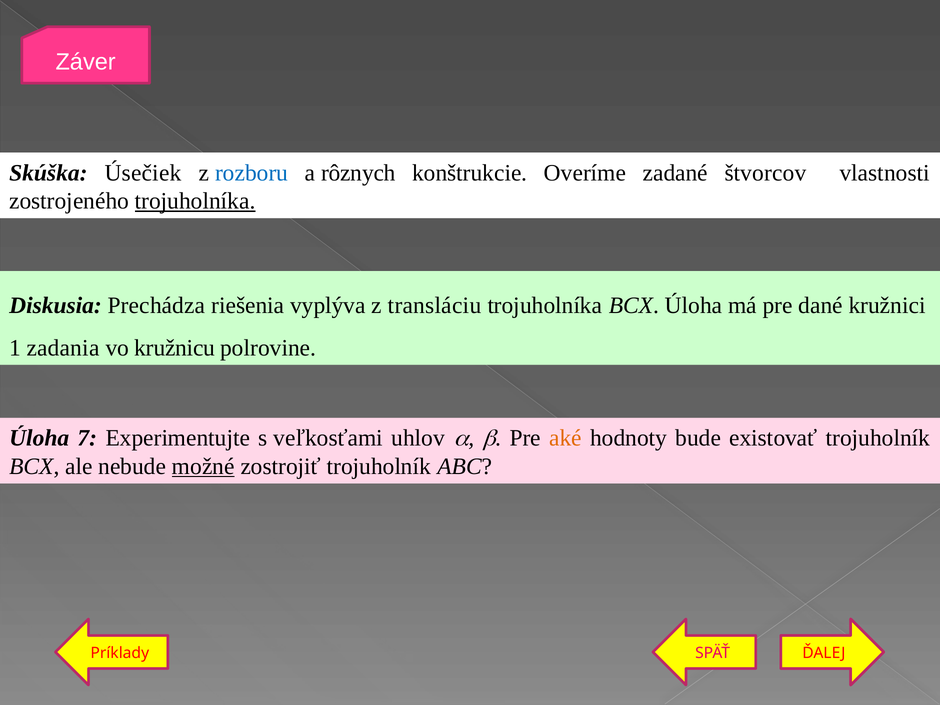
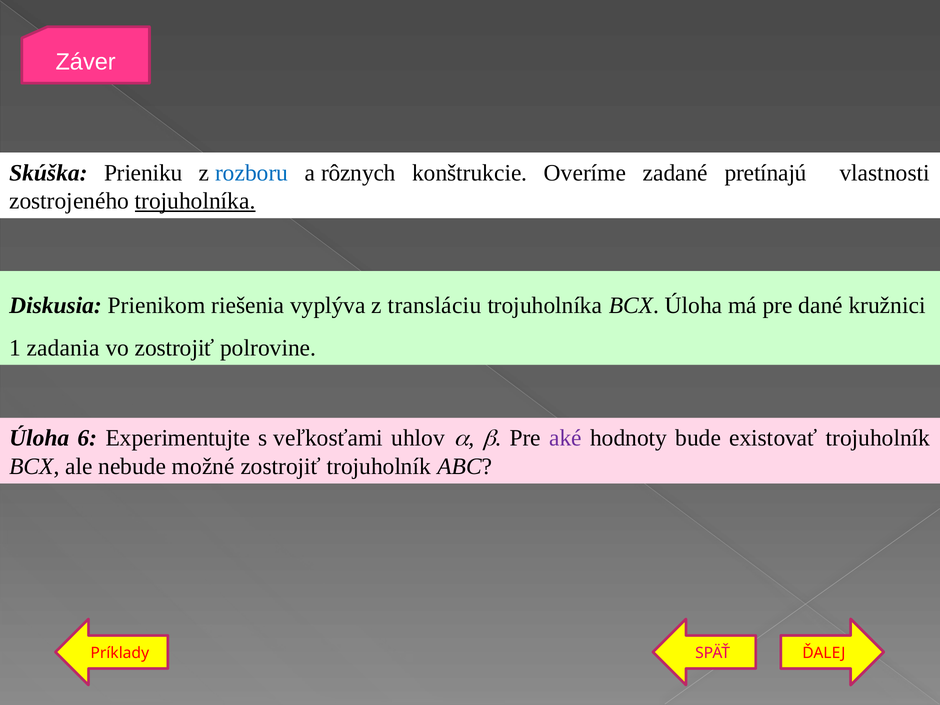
Úsečiek: Úsečiek -> Prieniku (143, 173)
štvorcov: štvorcov -> pretínajú (766, 173)
Prechádza: Prechádza -> Prienikom (157, 306)
vo kružnicu: kružnicu -> zostrojiť (175, 348)
7: 7 -> 6 (87, 438)
aké colour: orange -> purple (565, 438)
možné underline: present -> none (203, 466)
